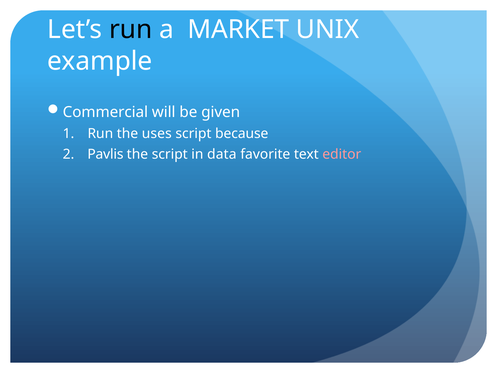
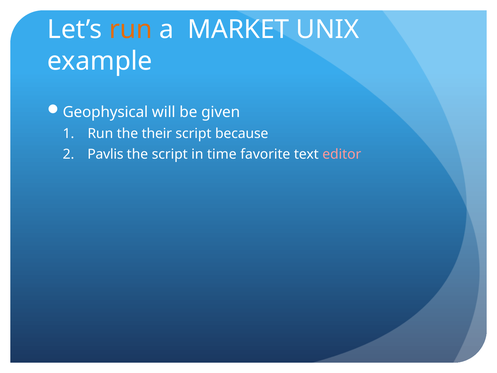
run colour: black -> orange (131, 30)
Commercial: Commercial -> Geophysical (105, 112)
uses: uses -> their (157, 134)
data: data -> time (222, 154)
